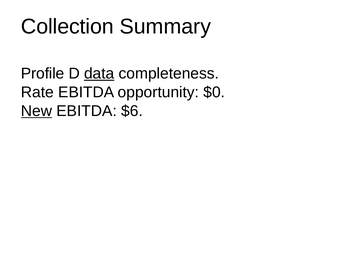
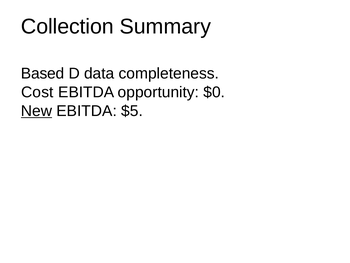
Profile: Profile -> Based (43, 73)
data underline: present -> none (99, 73)
Rate: Rate -> Cost (37, 92)
$6: $6 -> $5 (132, 111)
